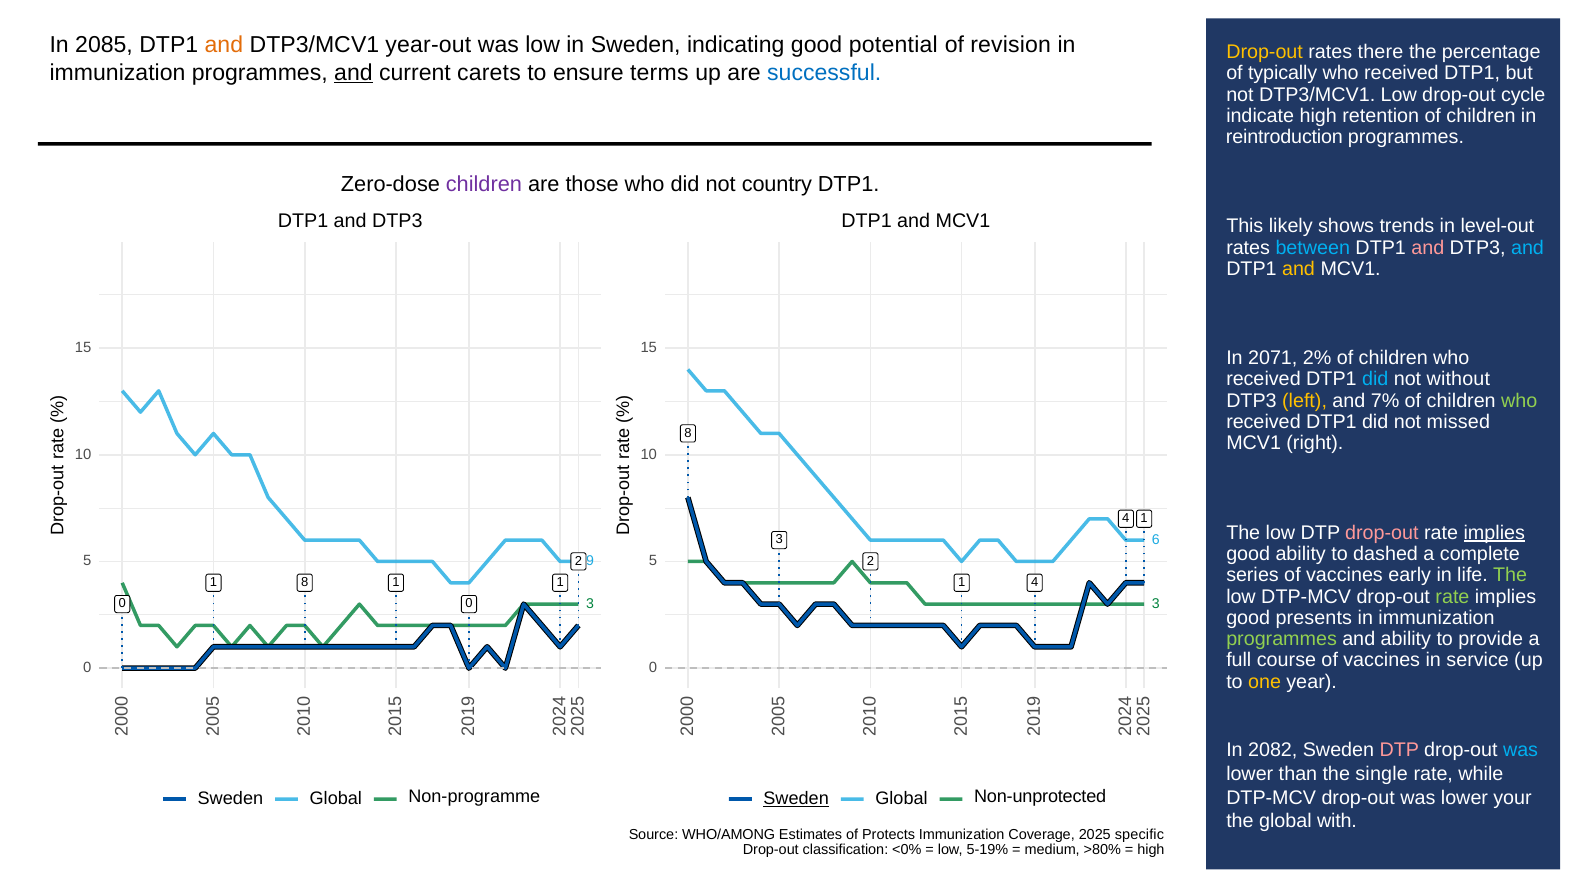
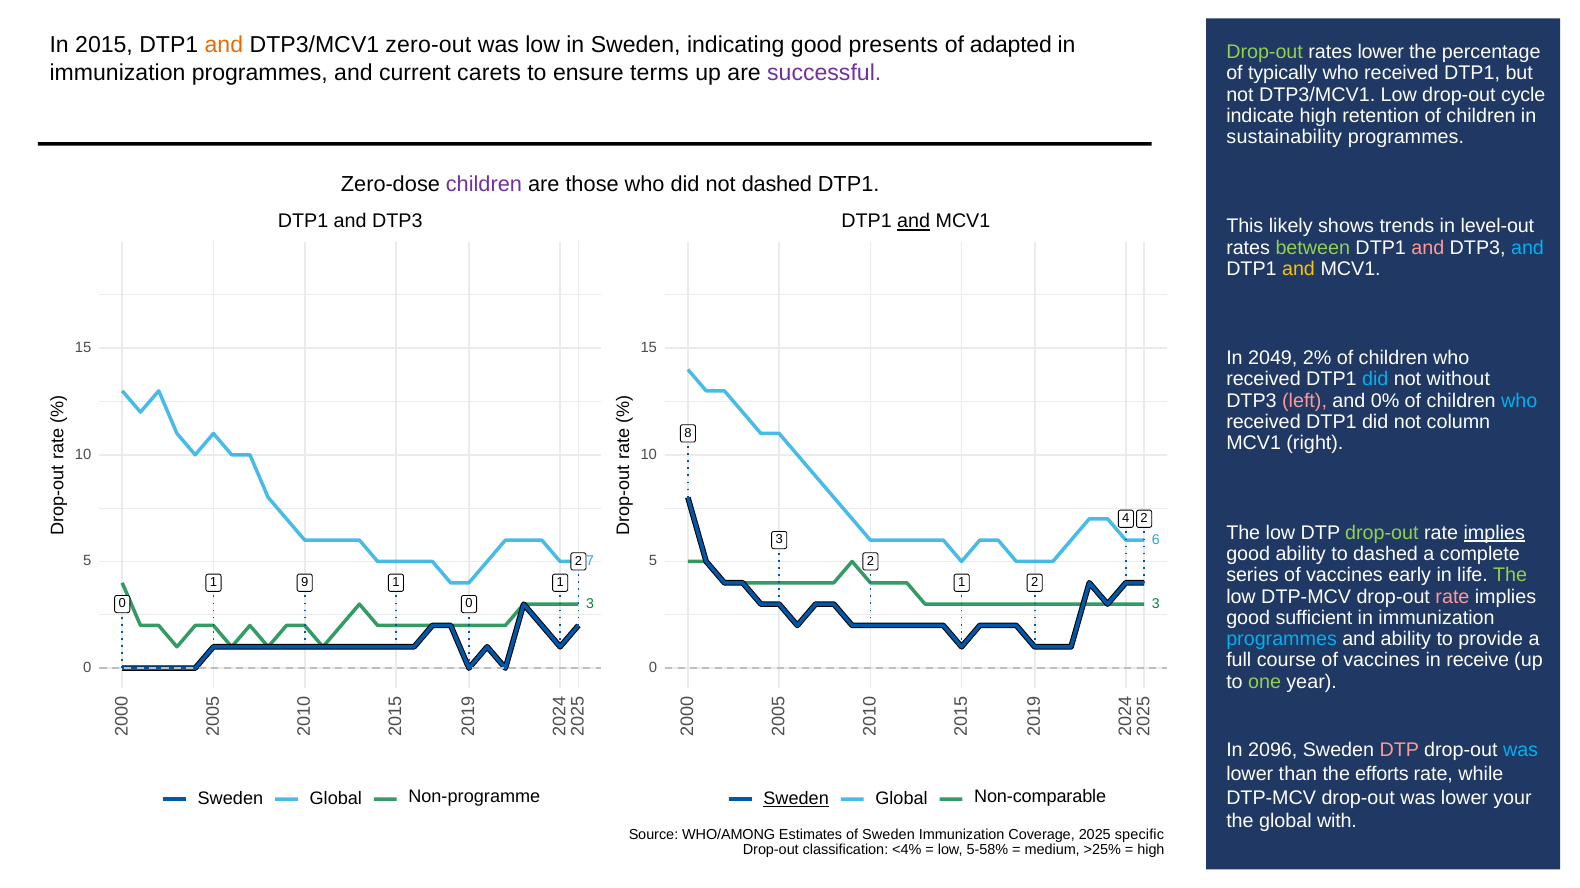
2085: 2085 -> 2015 (104, 45)
year-out: year-out -> zero-out (428, 45)
potential: potential -> presents (893, 45)
revision: revision -> adapted (1011, 45)
Drop-out colour: yellow -> light green (1265, 52)
rates there: there -> lower (1381, 52)
and underline: present -> none (353, 73)
successful colour: blue -> purple (824, 73)
reintroduction: reintroduction -> sustainability (1284, 137)
not country: country -> dashed (777, 184)
and underline: none -> present (914, 222)
between colour: light blue -> light green (1313, 248)
2071: 2071 -> 2049 (1273, 358)
left colour: yellow -> pink (1305, 401)
7%: 7% -> 0% (1385, 401)
who colour: light green -> light blue (1519, 401)
missed: missed -> column (1458, 422)
1: 1 -> 2 (1144, 519)
drop-out colour: pink -> light green (1382, 533)
2 9: 9 -> 7 (590, 561)
8: 8 -> 9 (305, 583)
4: 4 -> 2 (1035, 583)
rate colour: light green -> pink (1452, 597)
presents: presents -> sufficient (1314, 618)
programmes colour: light green -> light blue (1282, 640)
service: service -> receive (1478, 661)
one colour: yellow -> light green (1265, 682)
2082: 2082 -> 2096 (1273, 751)
single: single -> efforts (1382, 775)
Non-unprotected: Non-unprotected -> Non-comparable (1040, 797)
of Protects: Protects -> Sweden (889, 835)
<0%: <0% -> <4% (907, 851)
5-19%: 5-19% -> 5-58% (988, 851)
>80%: >80% -> >25% (1102, 851)
